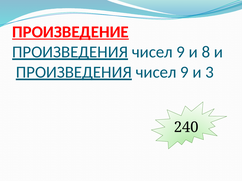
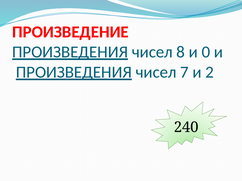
ПРОИЗВЕДЕНИЕ underline: present -> none (70, 32)
9: 9 -> 8 (181, 52)
8: 8 -> 0 (206, 52)
9: 9 -> 7 (184, 72)
3: 3 -> 2 (210, 72)
